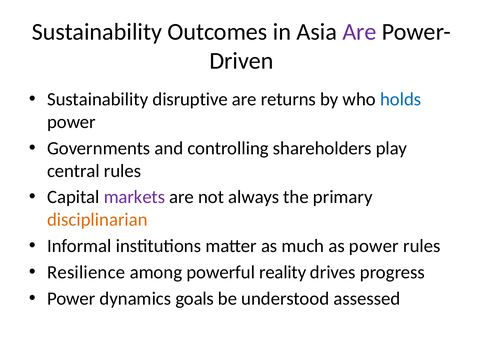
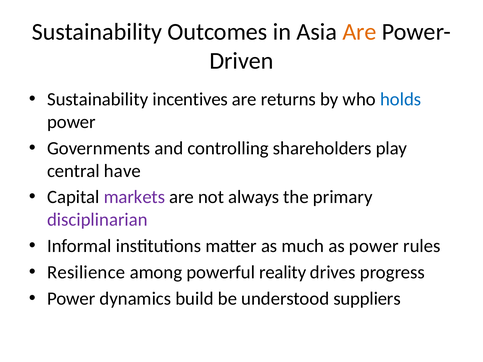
Are colour: purple -> orange (360, 32)
disruptive: disruptive -> incentives (190, 100)
central rules: rules -> have (122, 171)
disciplinarian colour: orange -> purple (97, 220)
goals: goals -> build (195, 299)
assessed: assessed -> suppliers (367, 299)
